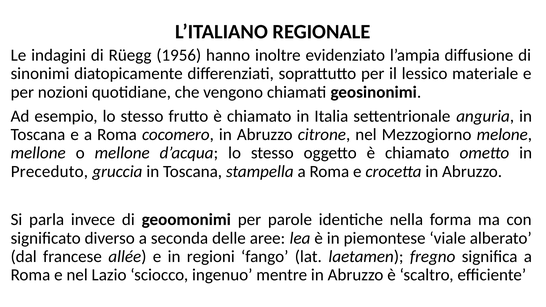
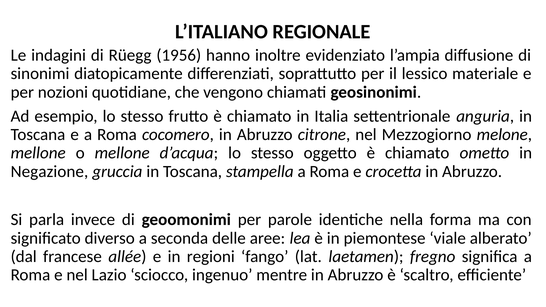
Preceduto: Preceduto -> Negazione (49, 171)
